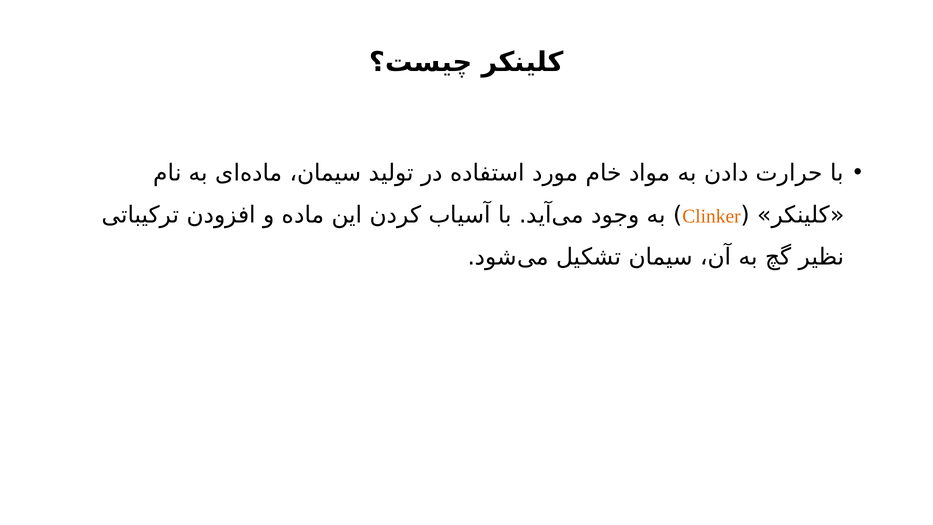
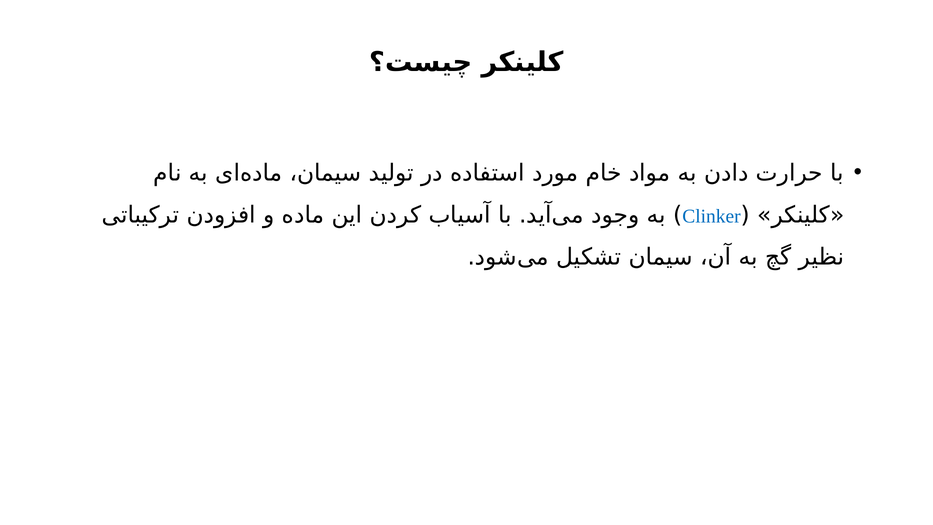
Clinker colour: orange -> blue (712, 216)
